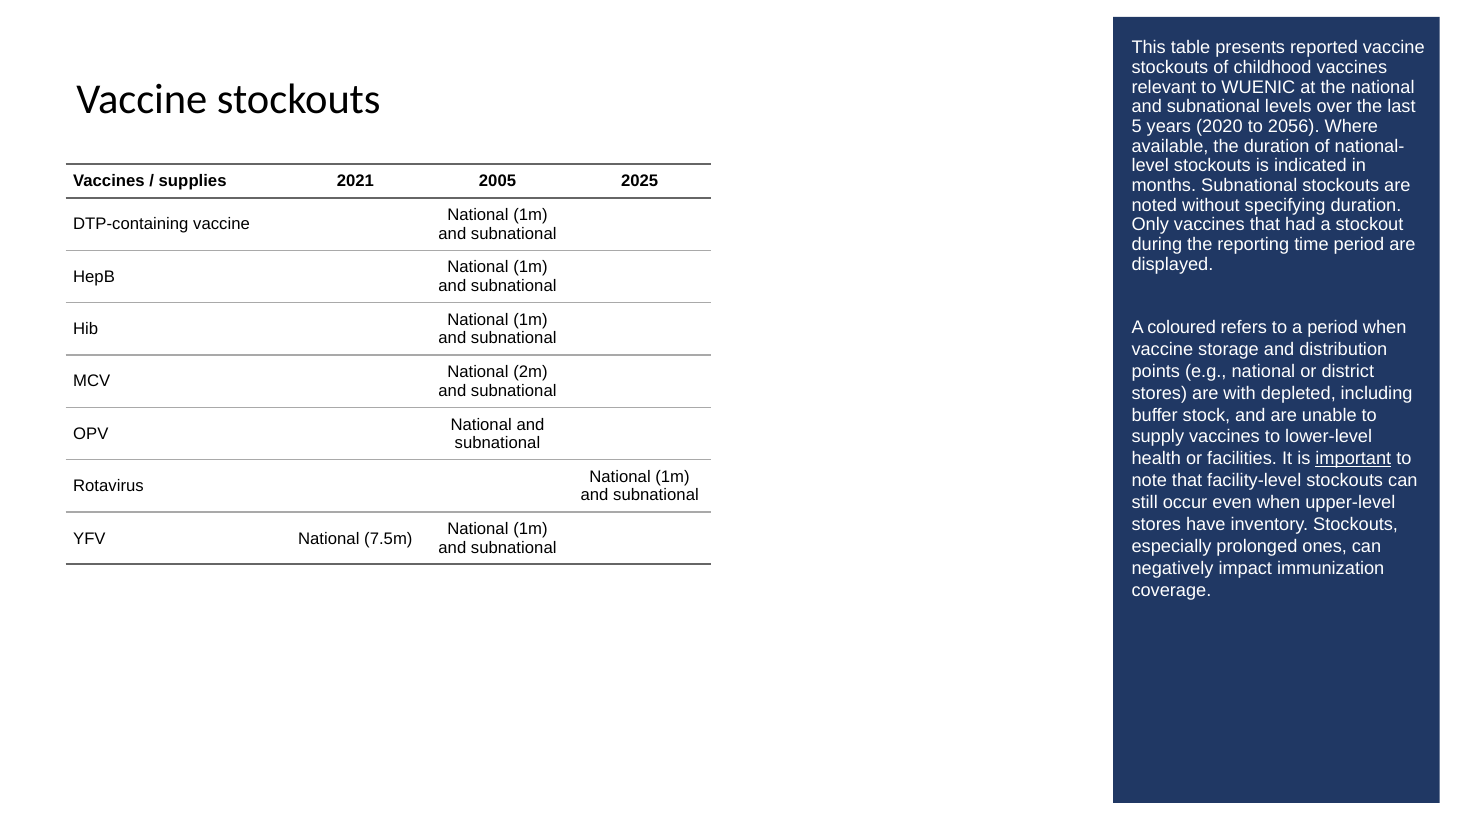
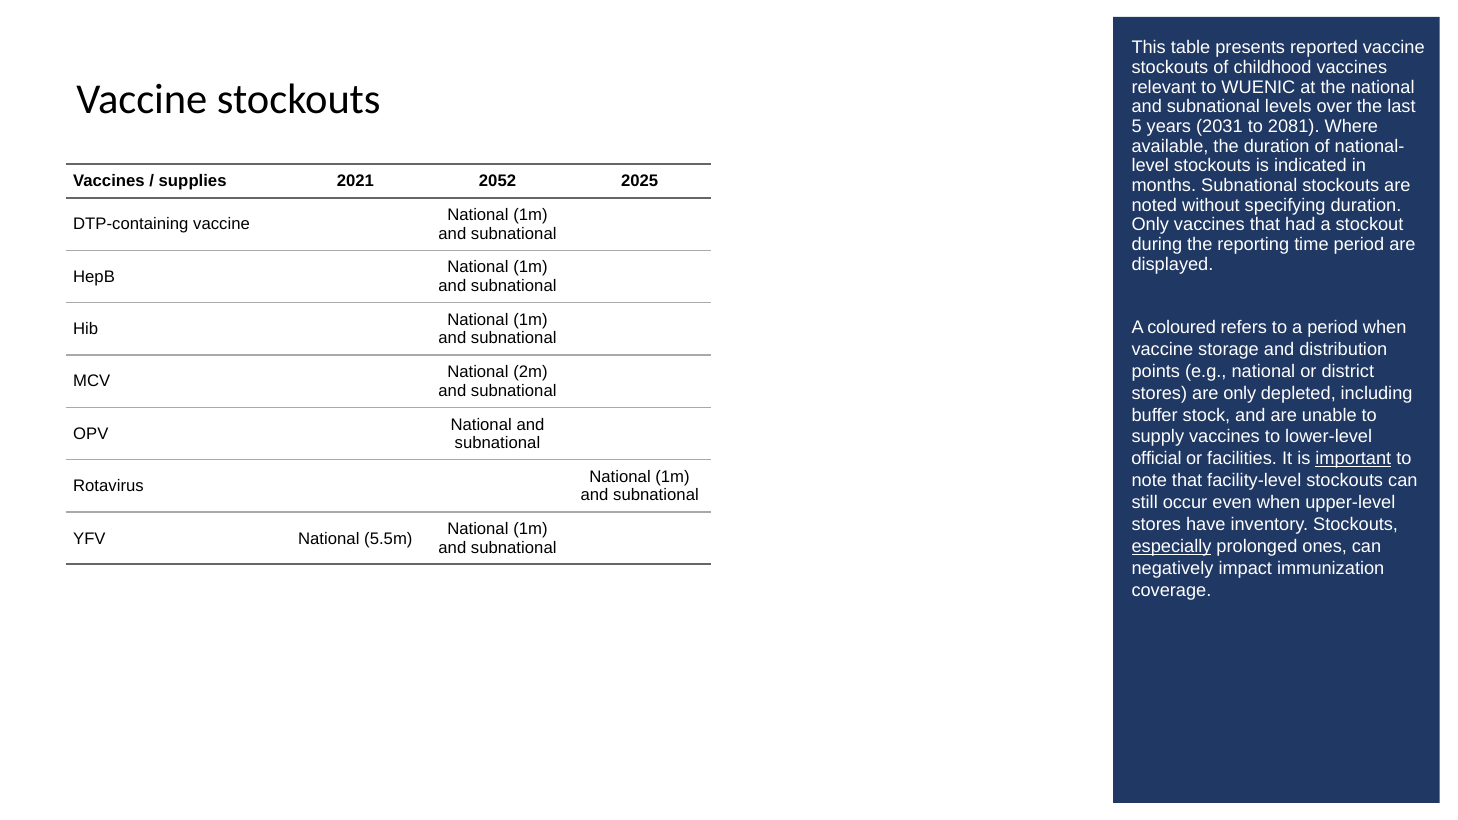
2020: 2020 -> 2031 (1219, 127)
2056: 2056 -> 2081 (1294, 127)
2005: 2005 -> 2052 (498, 181)
are with: with -> only (1240, 393)
health: health -> official (1156, 459)
7.5m: 7.5m -> 5.5m (388, 539)
especially underline: none -> present (1172, 546)
